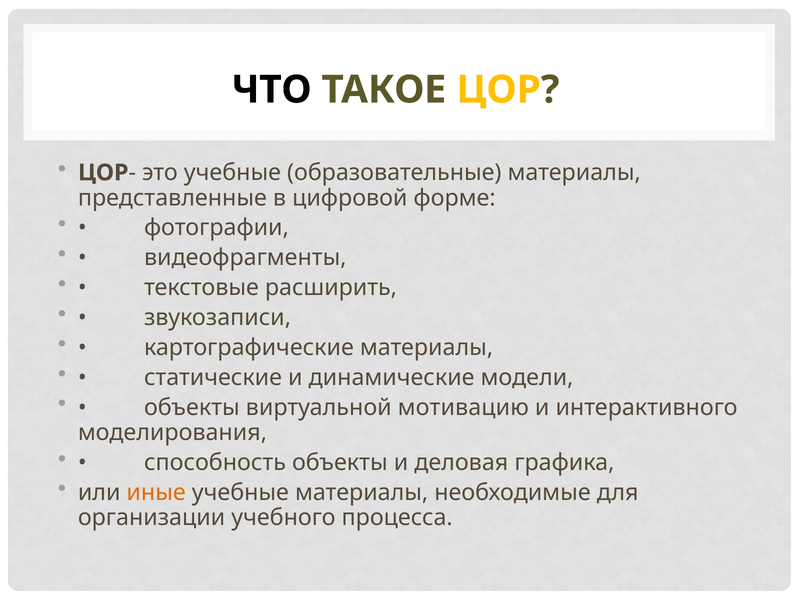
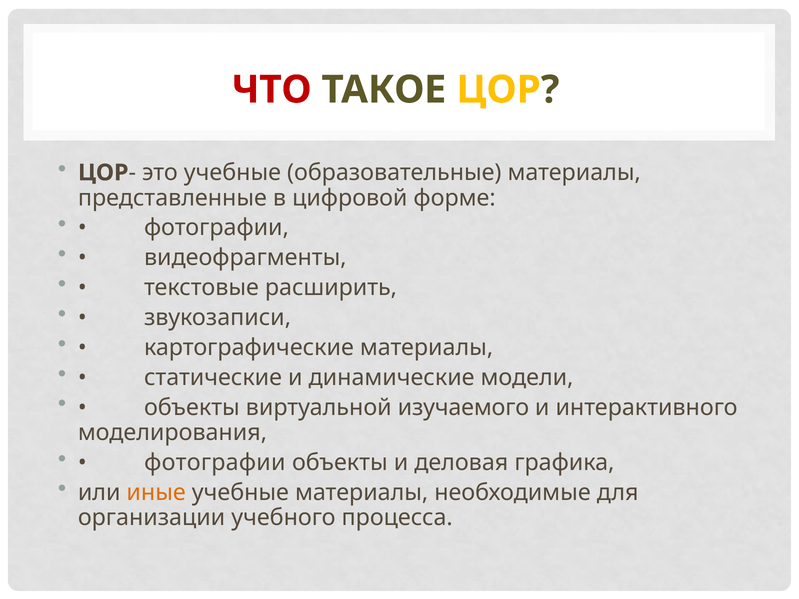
ЧТО colour: black -> red (272, 90)
мотивацию: мотивацию -> изучаемого (463, 408)
способность: способность -> фотографии (215, 463)
